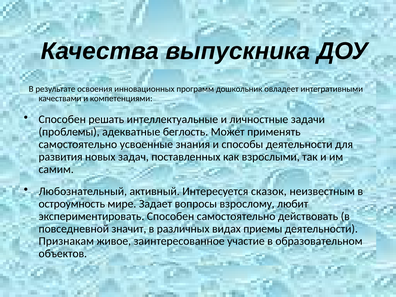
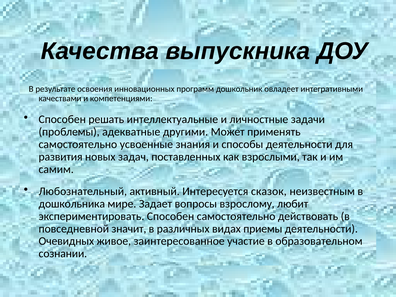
беглость: беглость -> другими (185, 132)
остроумность: остроумность -> дошкольника (72, 204)
Признакам: Признакам -> Очевидных (66, 241)
объектов: объектов -> сознании (63, 254)
